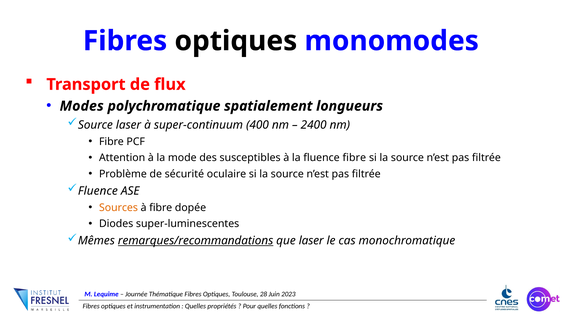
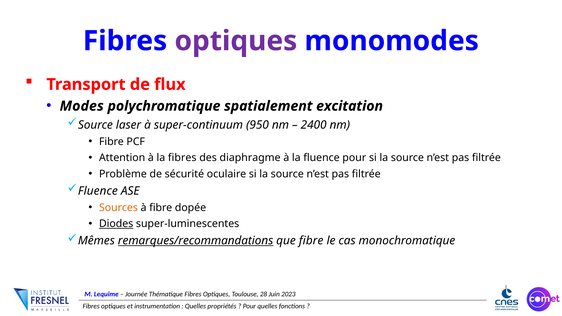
optiques colour: black -> purple (236, 41)
longueurs: longueurs -> excitation (350, 106)
400: 400 -> 950 (257, 125)
la mode: mode -> fibres (182, 158)
susceptibles: susceptibles -> diaphragme (250, 158)
fluence fibre: fibre -> pour (354, 158)
Diodes underline: none -> present (116, 224)
que laser: laser -> fibre (311, 241)
